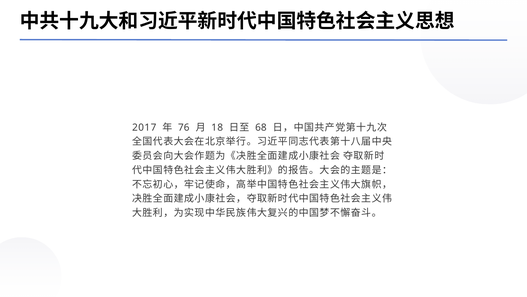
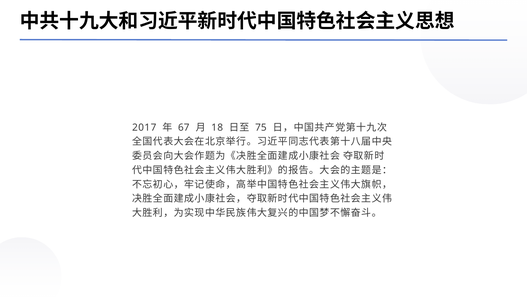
76: 76 -> 67 (184, 127)
68: 68 -> 75 (261, 127)
